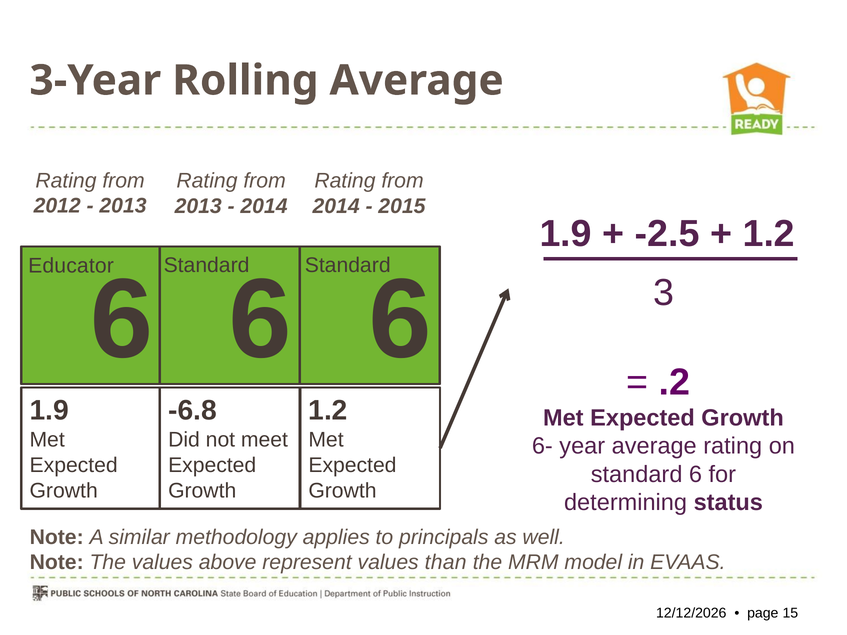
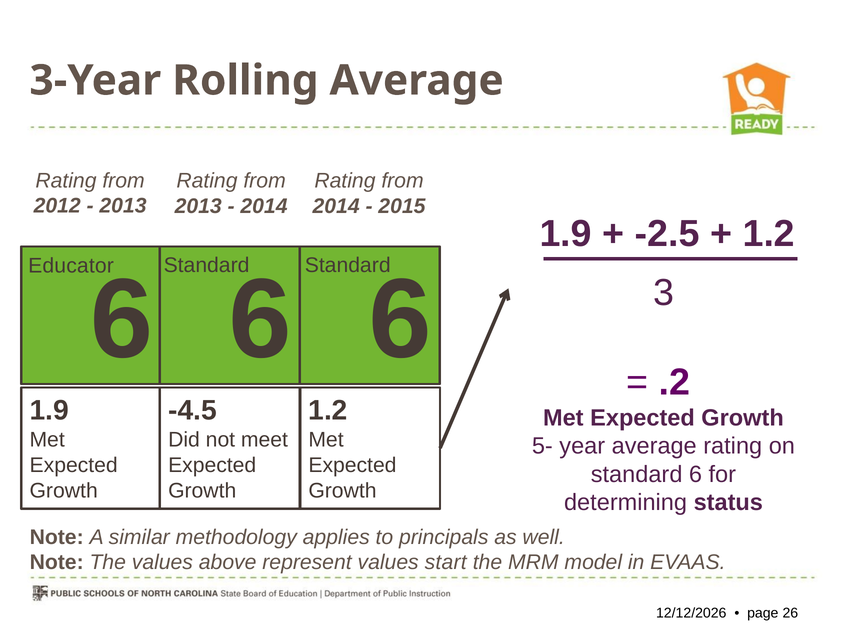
-6.8: -6.8 -> -4.5 (192, 411)
6-: 6- -> 5- (542, 446)
than: than -> start (446, 563)
15: 15 -> 26 (790, 613)
